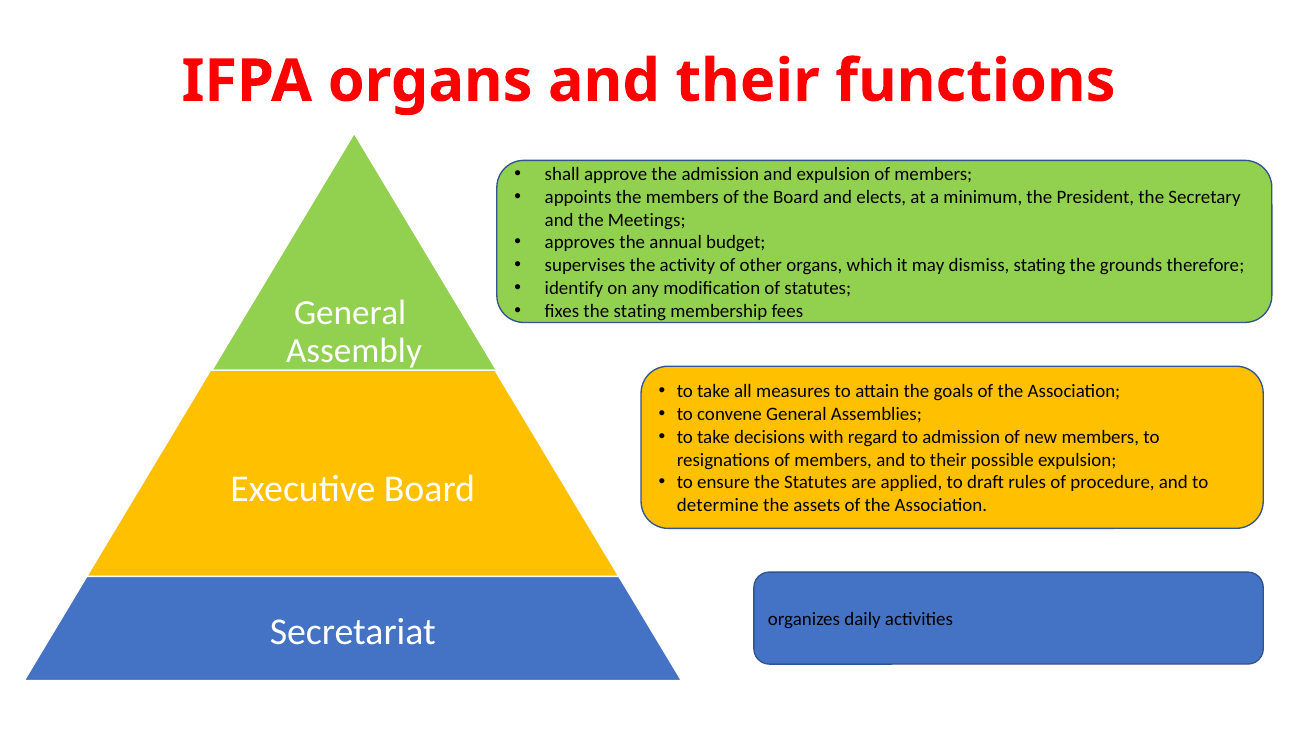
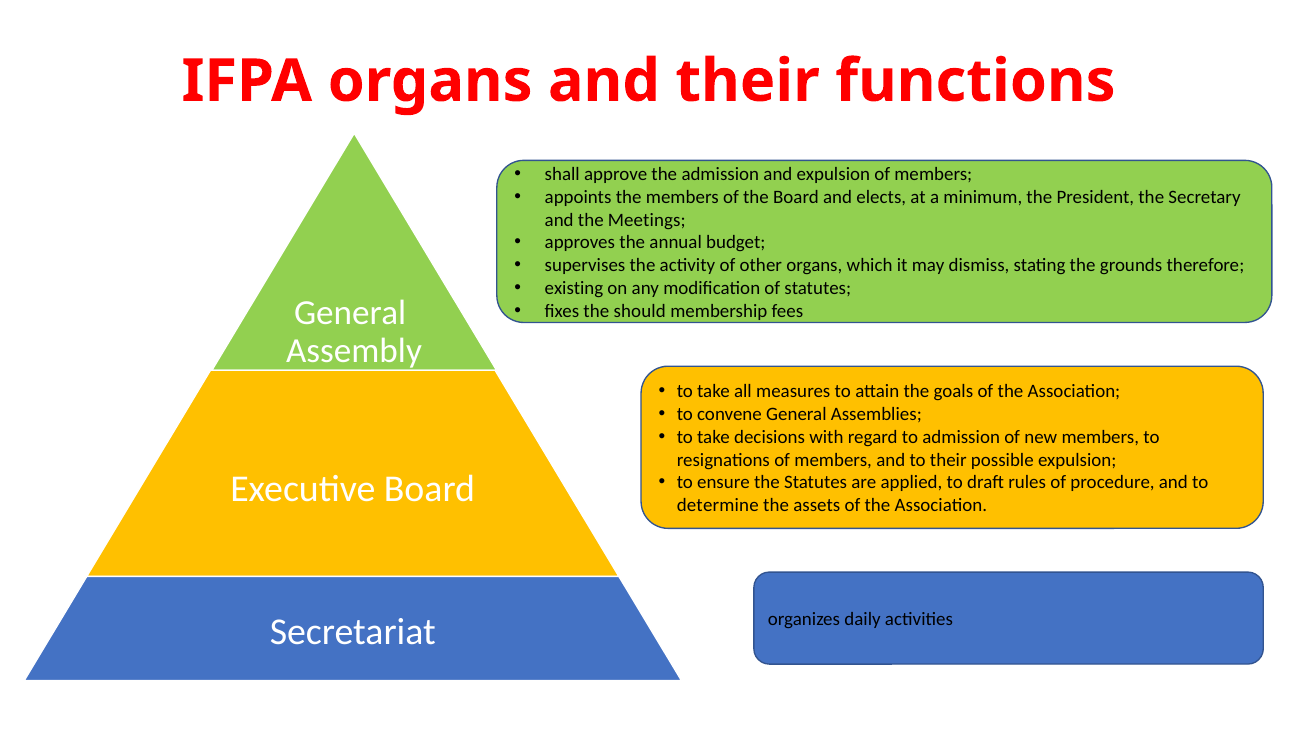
identify: identify -> existing (574, 288)
the stating: stating -> should (640, 311)
